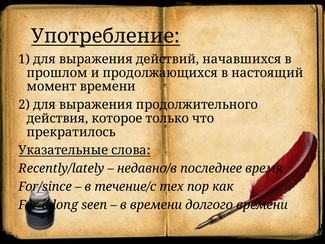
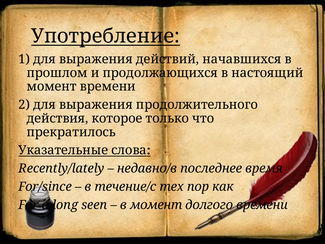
в времени: времени -> момент (156, 205)
